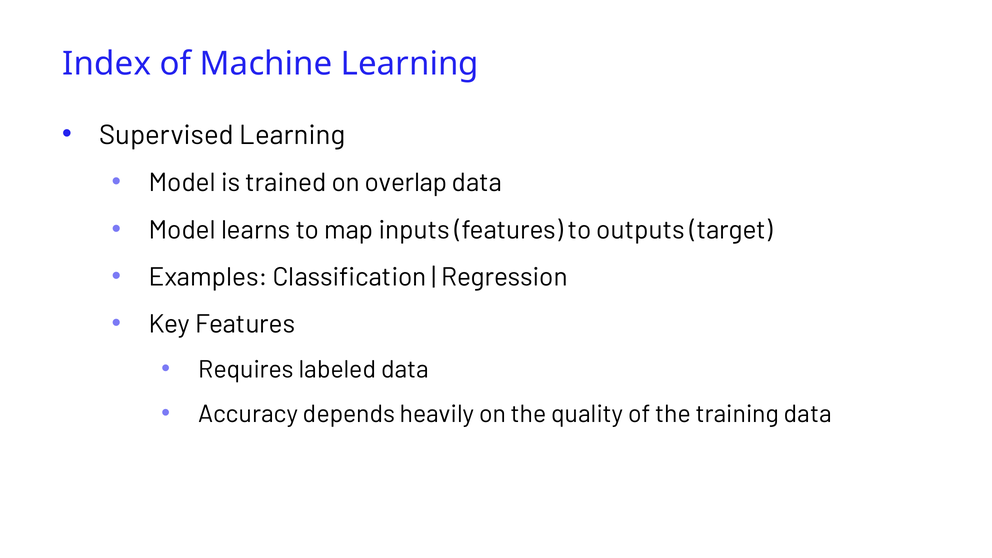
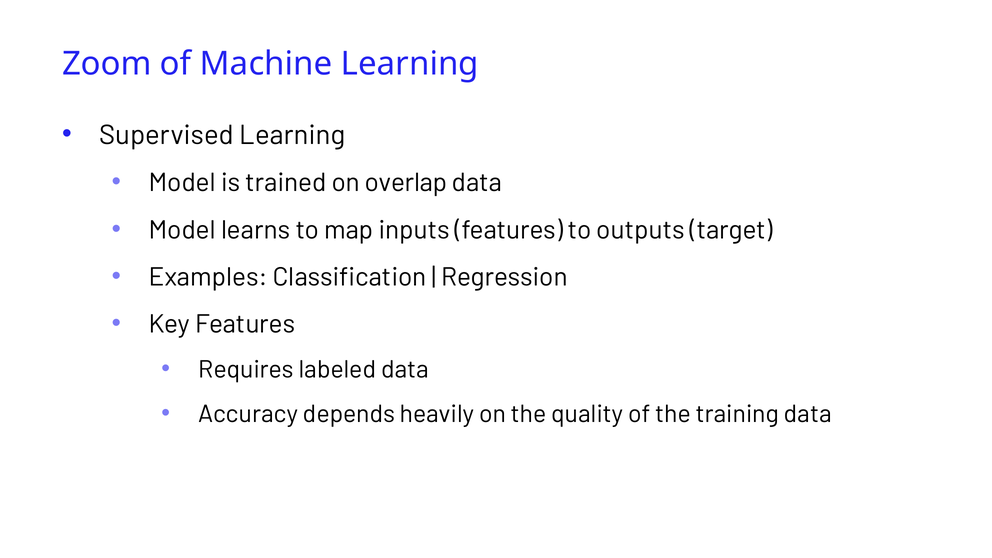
Index: Index -> Zoom (107, 64)
